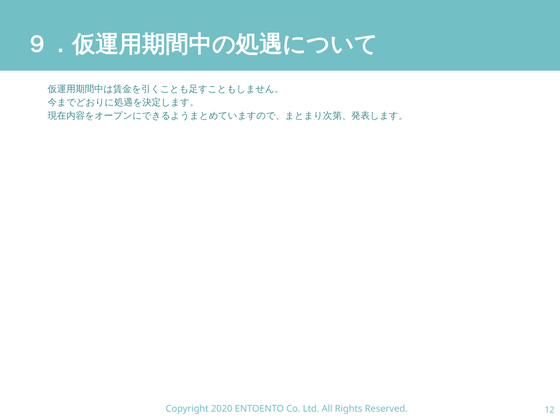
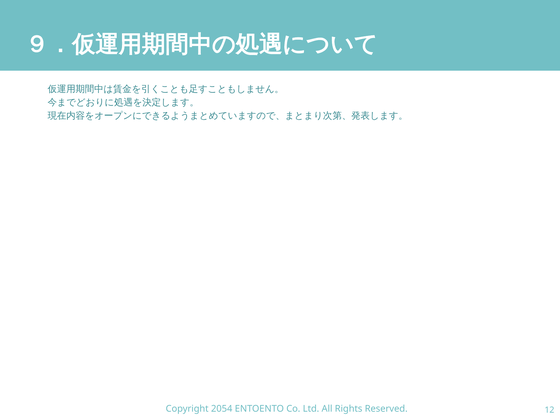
2020: 2020 -> 2054 (222, 409)
